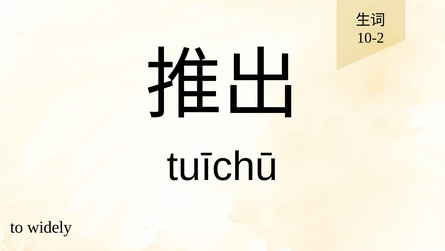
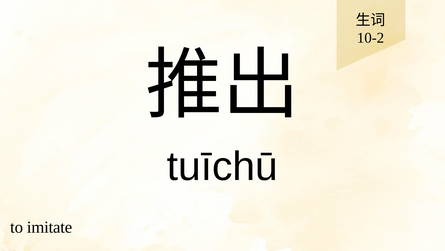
widely: widely -> imitate (50, 227)
